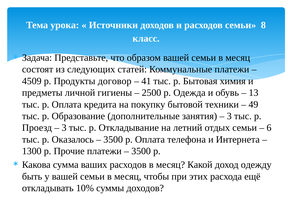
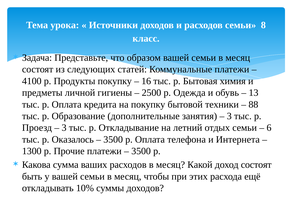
4509: 4509 -> 4100 (32, 81)
Продукты договор: договор -> покупку (115, 81)
41: 41 -> 16 (146, 81)
49: 49 -> 88 (253, 104)
доход одежду: одежду -> состоят (256, 165)
